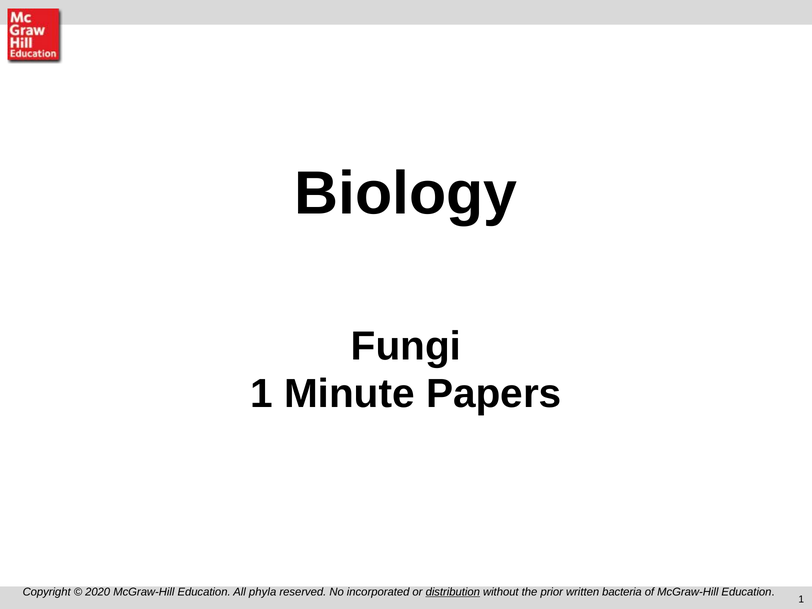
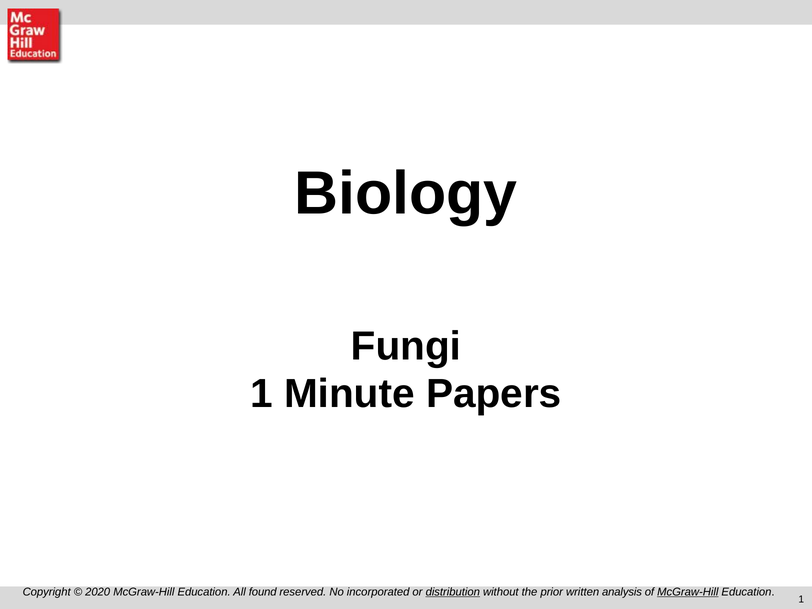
phyla: phyla -> found (263, 592)
bacteria: bacteria -> analysis (622, 592)
McGraw-Hill underline: none -> present (688, 592)
